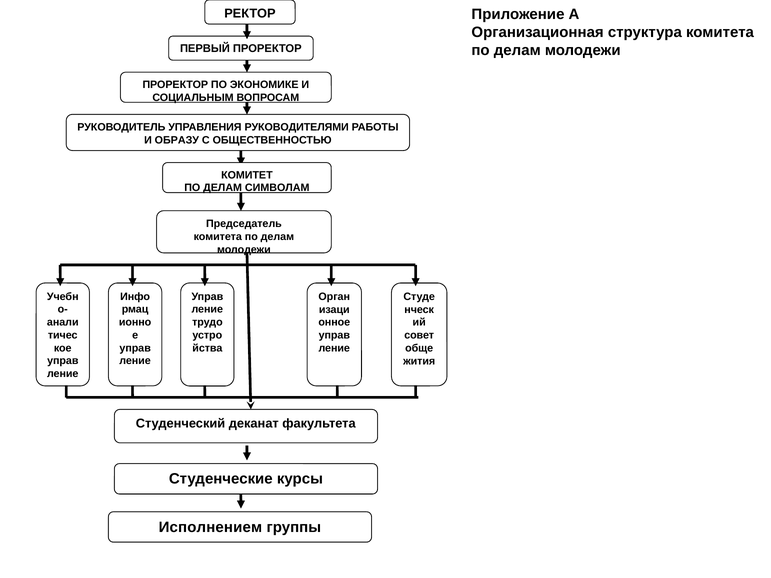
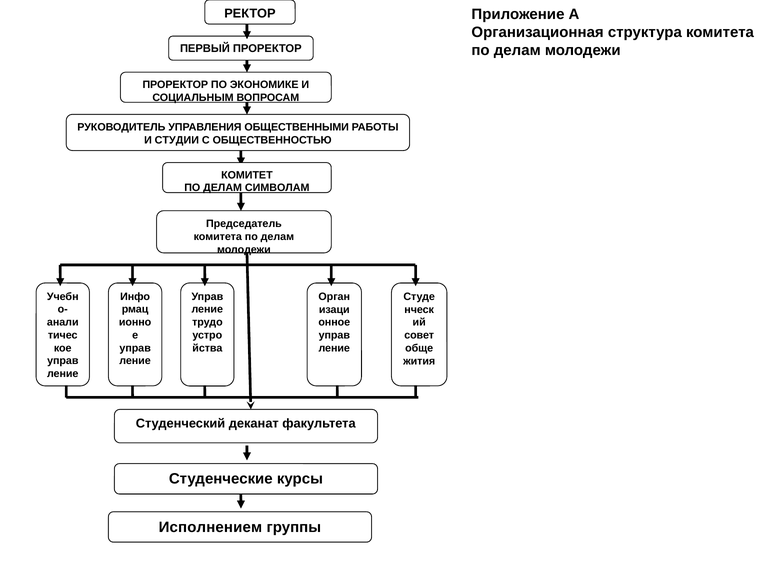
РУКОВОДИТЕЛЯМИ: РУКОВОДИТЕЛЯМИ -> ОБЩЕСТВЕННЫМИ (297, 127)
ОБРАЗУ: ОБРАЗУ -> СТУДИИ (177, 140)
